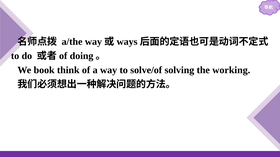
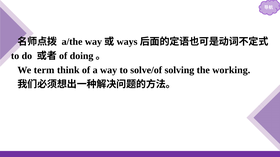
book: book -> term (44, 70)
